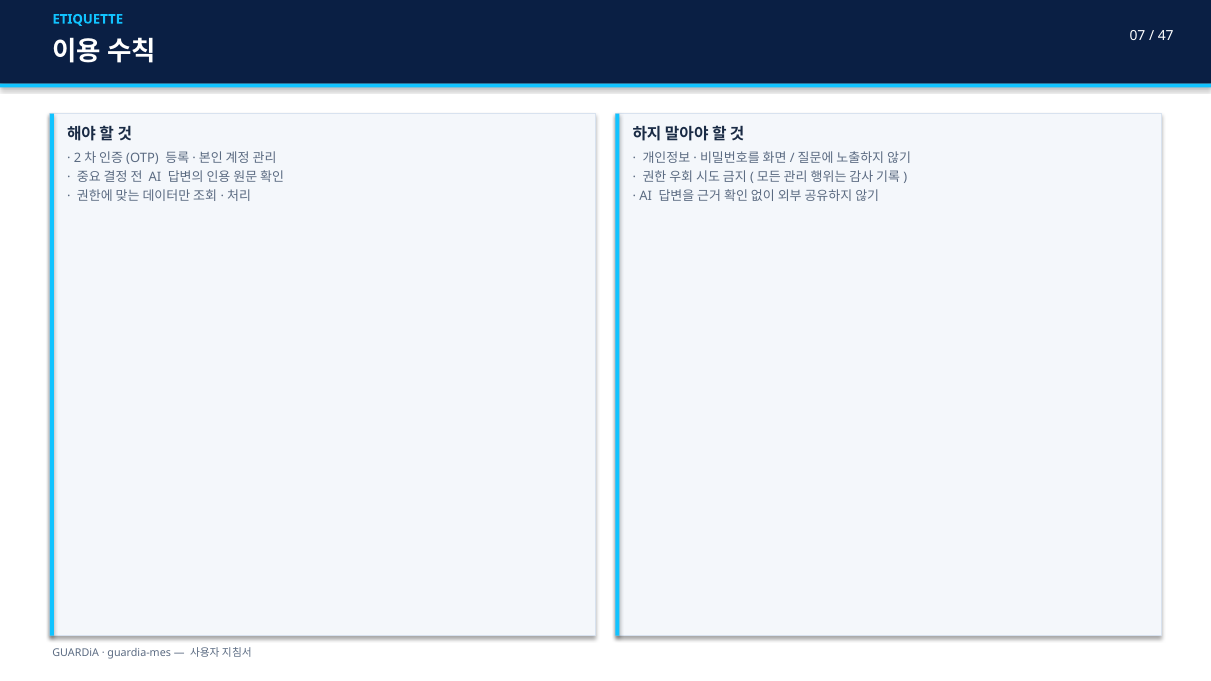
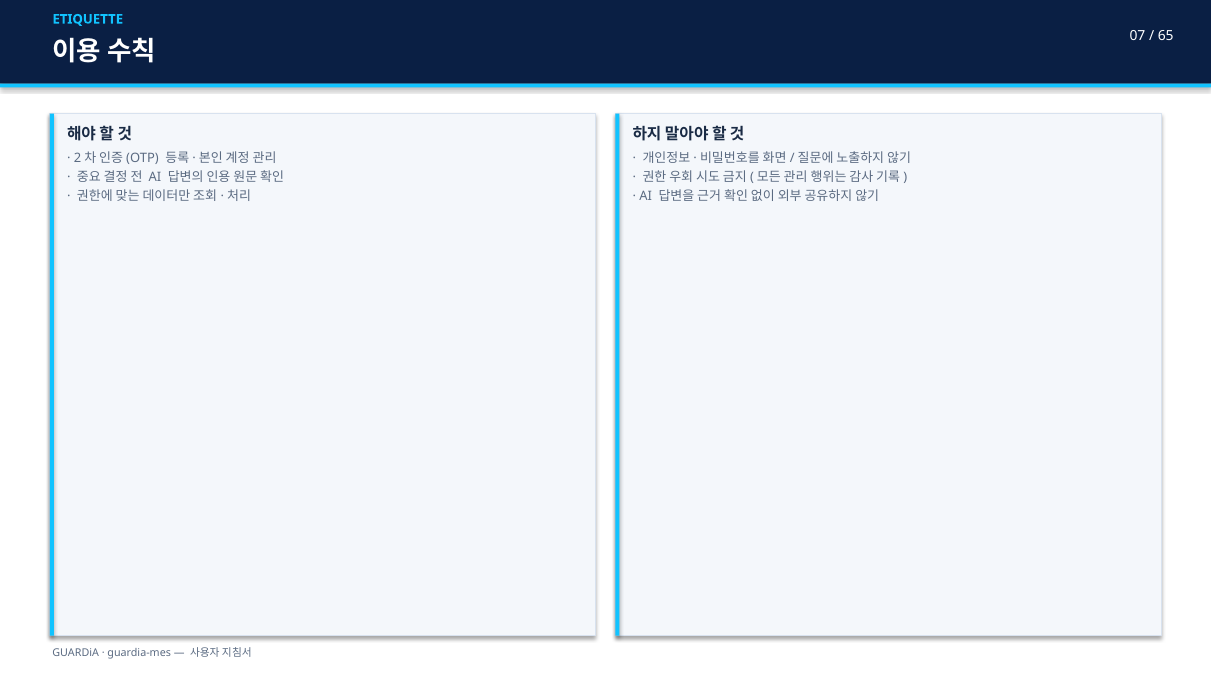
47: 47 -> 65 (1166, 36)
